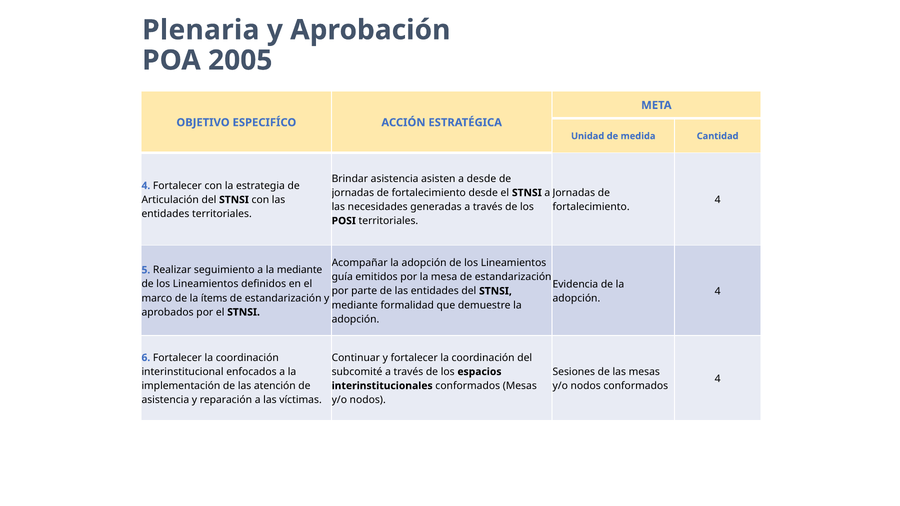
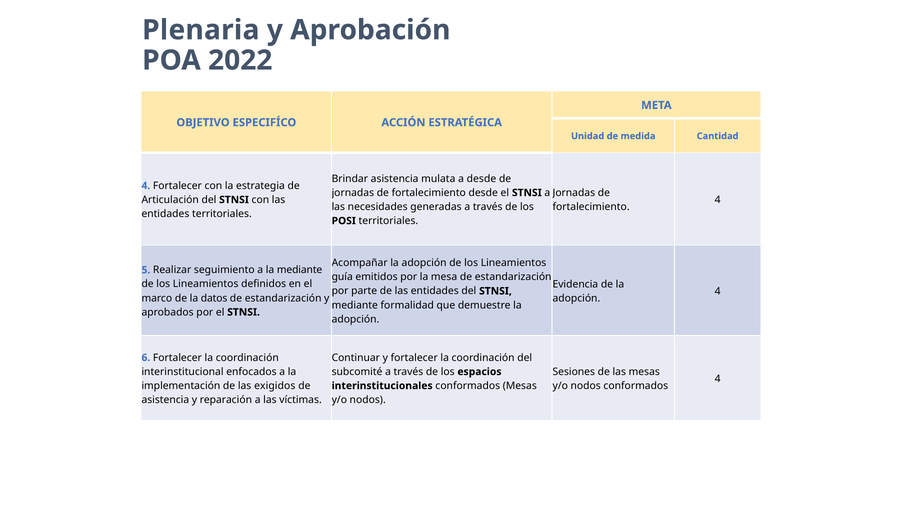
2005: 2005 -> 2022 (240, 60)
asisten: asisten -> mulata (438, 179)
ítems: ítems -> datos (214, 298)
atención: atención -> exigidos (275, 386)
